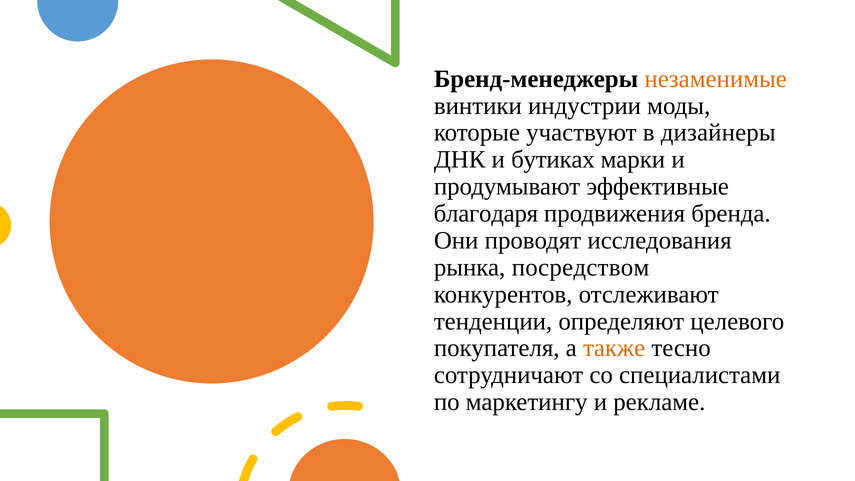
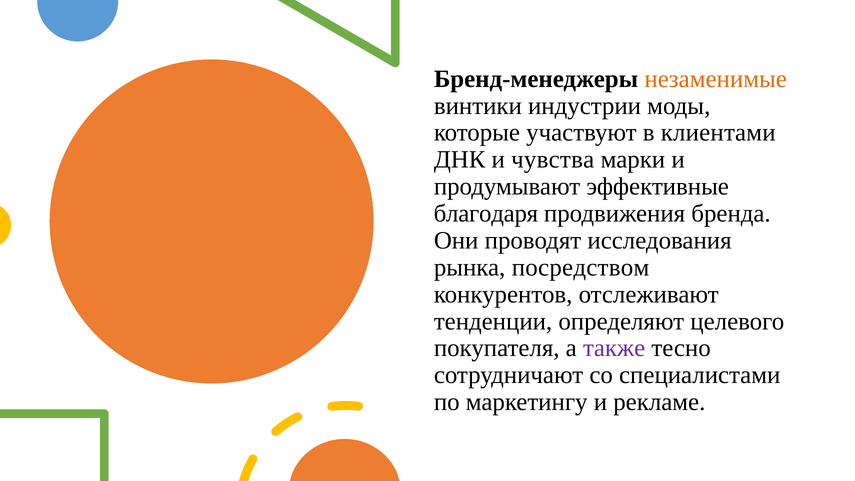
дизайнеры: дизайнеры -> клиентами (718, 133)
бутиках: бутиках -> чувства (553, 160)
также colour: orange -> purple (614, 348)
